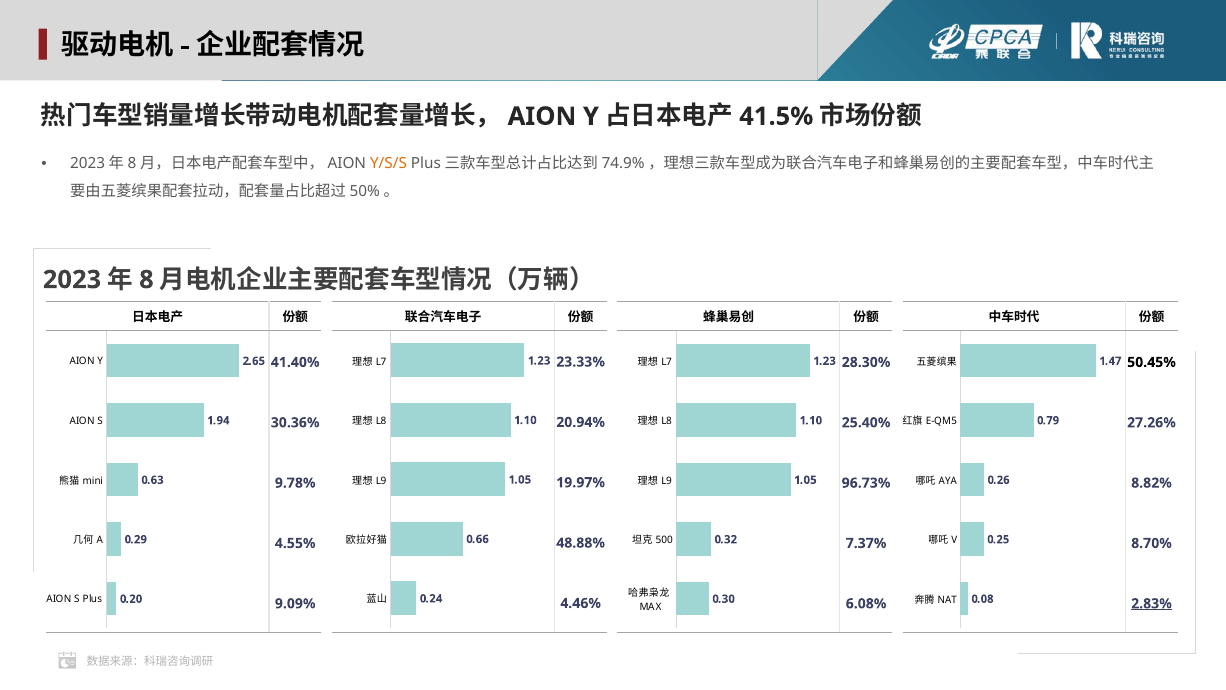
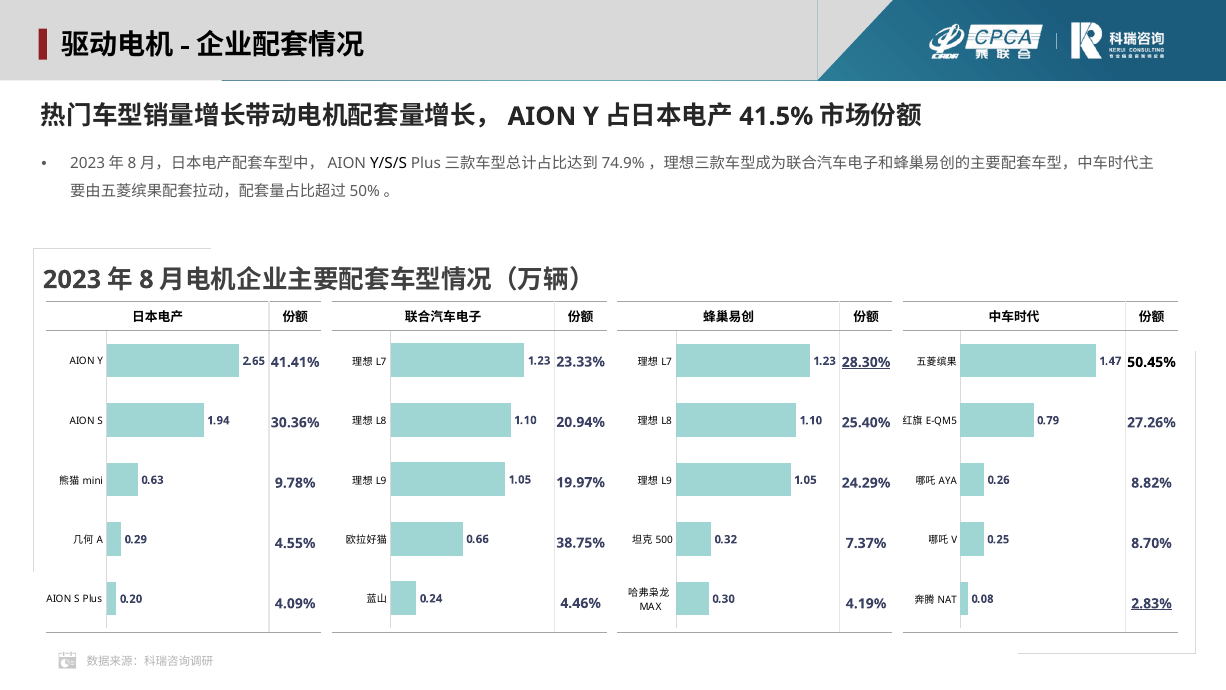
Y/S/S colour: orange -> black (388, 164)
41.40%: 41.40% -> 41.41% (295, 362)
28.30% underline: none -> present (866, 362)
96.73%: 96.73% -> 24.29% (866, 483)
48.88%: 48.88% -> 38.75% (581, 543)
9.09%: 9.09% -> 4.09% (295, 603)
6.08%: 6.08% -> 4.19% (866, 603)
